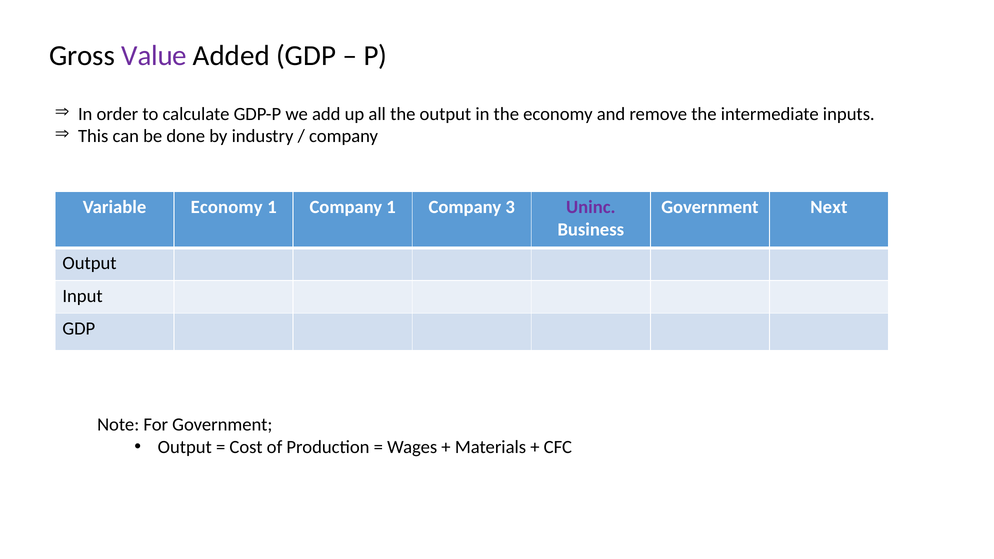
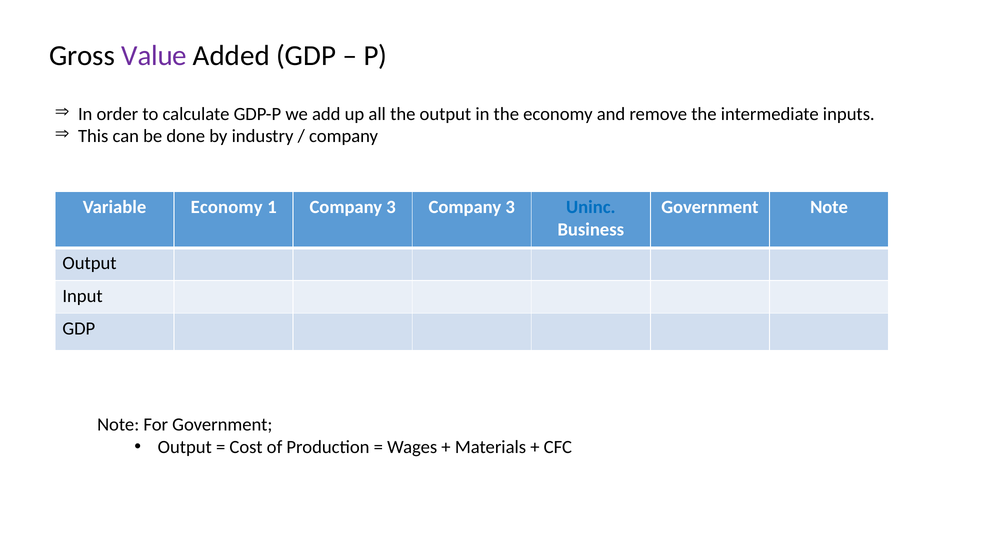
1 Company 1: 1 -> 3 (391, 207)
Uninc colour: purple -> blue (591, 207)
Government Next: Next -> Note (829, 207)
